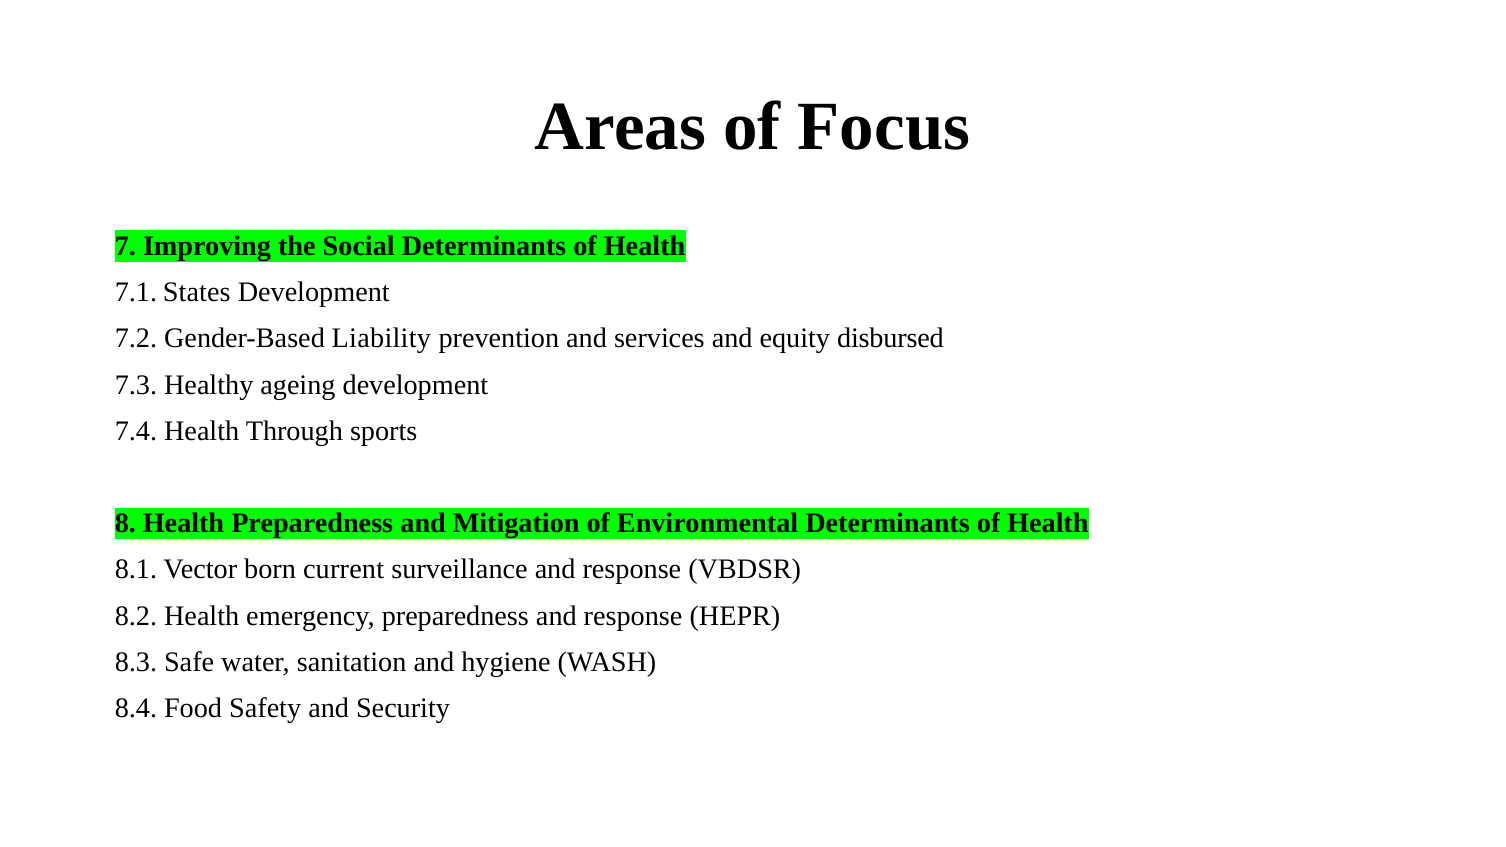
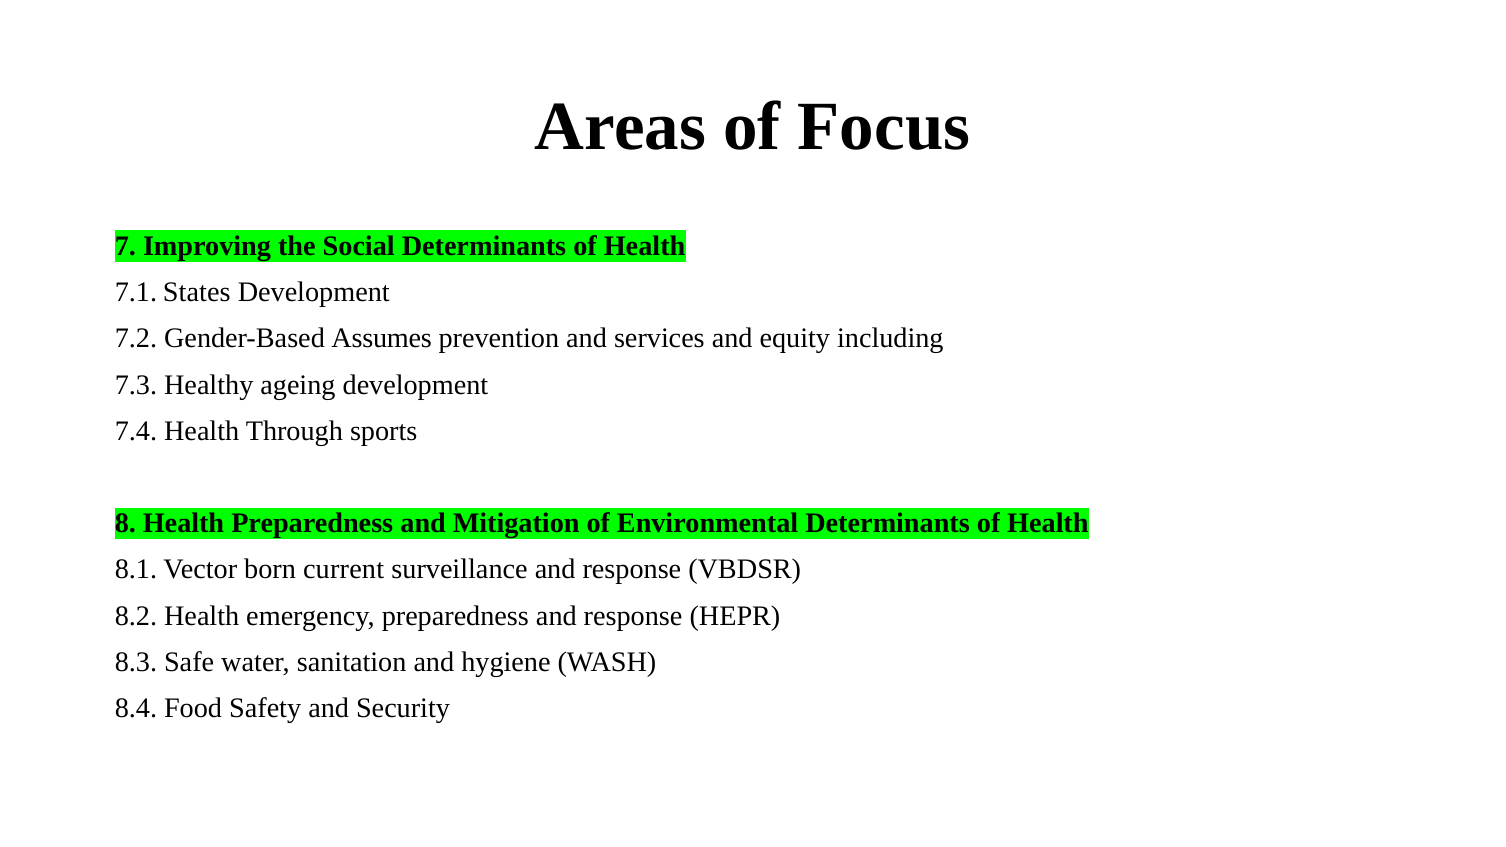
Liability: Liability -> Assumes (382, 339)
disbursed: disbursed -> including (890, 339)
